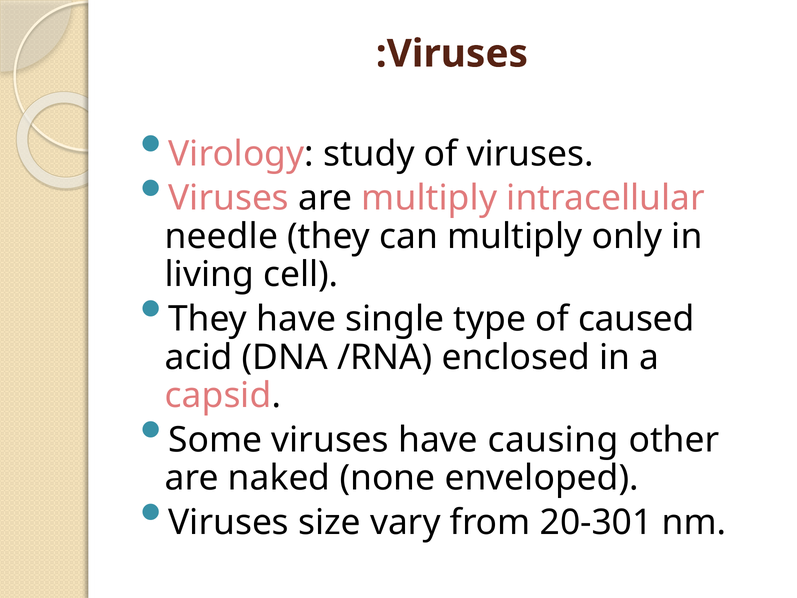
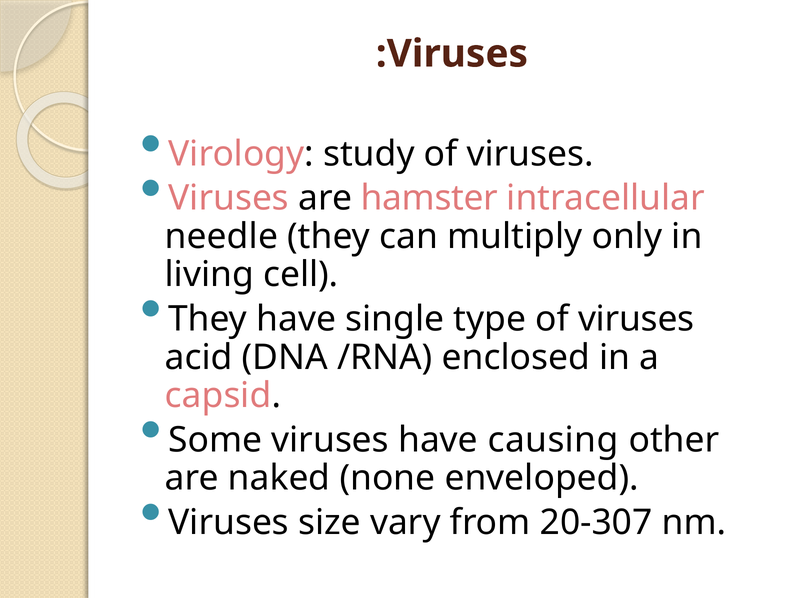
are multiply: multiply -> hamster (429, 198)
type of caused: caused -> viruses (636, 319)
20-301: 20-301 -> 20-307 (596, 522)
